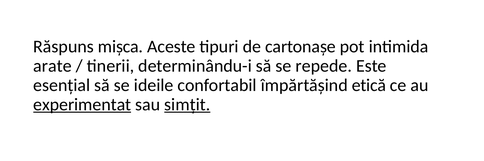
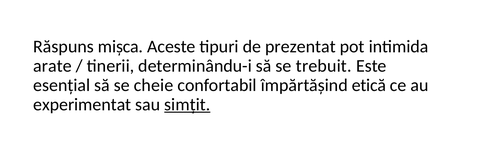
cartonașe: cartonașe -> prezentat (300, 47)
repede: repede -> trebuit (324, 66)
ideile: ideile -> cheie (154, 85)
experimentat underline: present -> none (82, 105)
